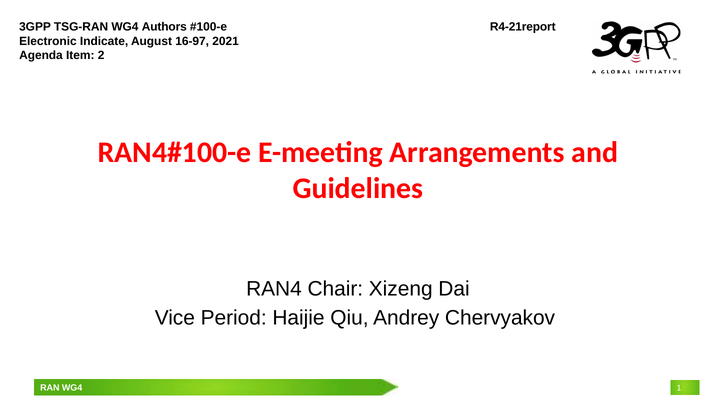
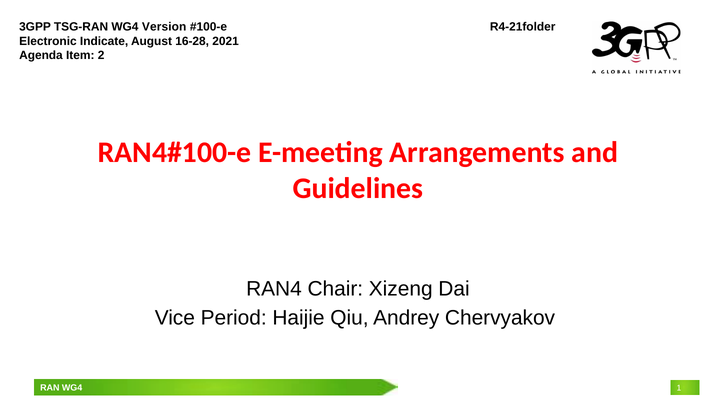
Authors: Authors -> Version (164, 27)
R4-21report: R4-21report -> R4-21folder (523, 27)
16-97: 16-97 -> 16-28 (192, 41)
